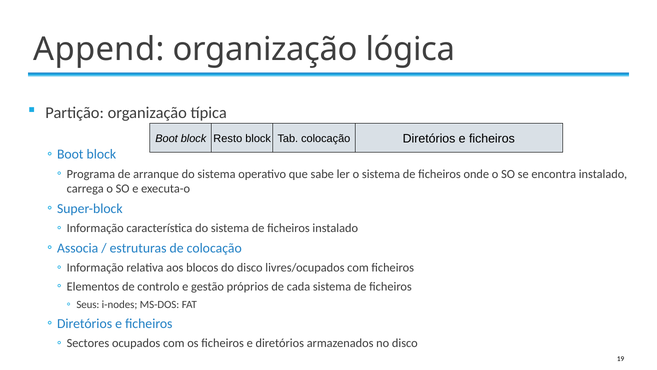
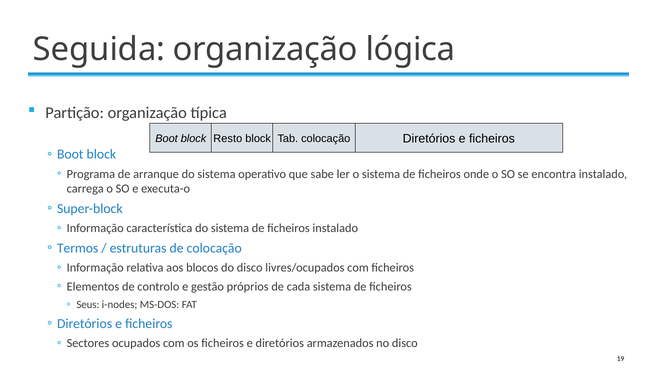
Append: Append -> Seguida (99, 49)
Associa: Associa -> Termos (78, 248)
